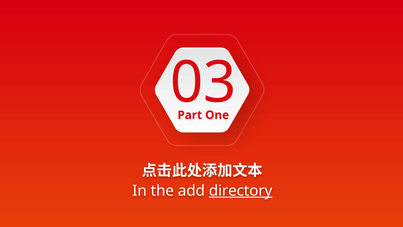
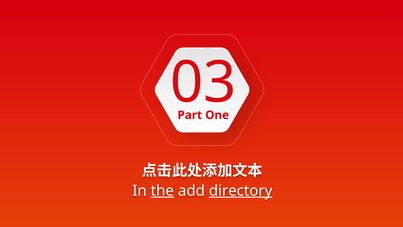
the underline: none -> present (162, 190)
